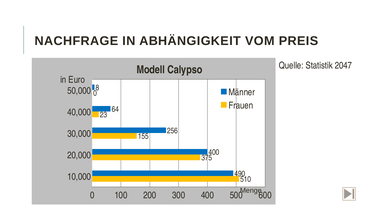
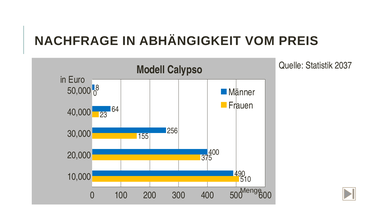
2047: 2047 -> 2037 (343, 65)
